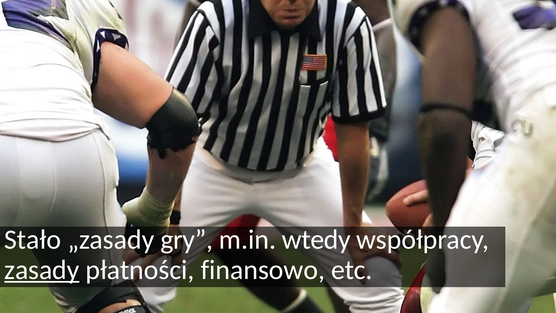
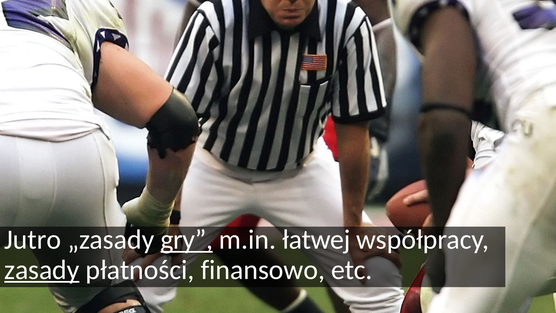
Stało: Stało -> Jutro (33, 240)
gry underline: none -> present (187, 240)
wtedy: wtedy -> łatwej (316, 240)
